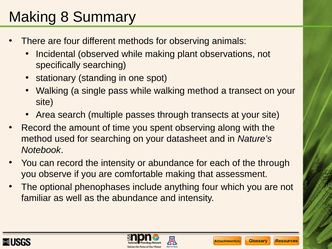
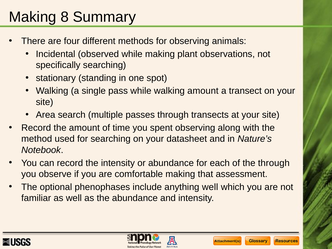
walking method: method -> amount (203, 91)
anything four: four -> well (210, 187)
